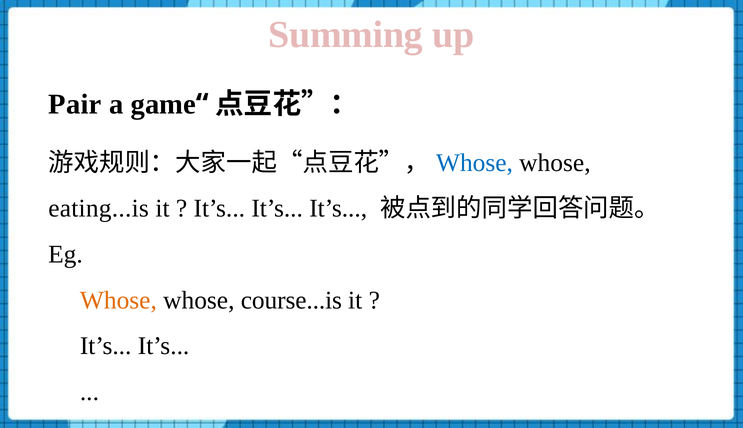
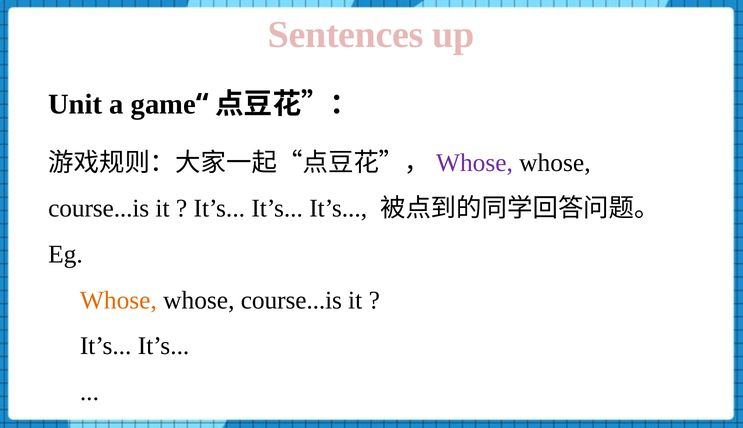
Summing: Summing -> Sentences (346, 35)
Pair: Pair -> Unit (75, 104)
Whose colour: blue -> purple (474, 163)
eating...is: eating...is -> course...is (99, 208)
